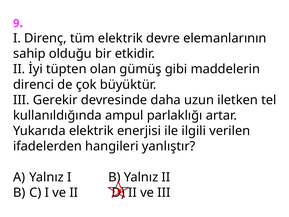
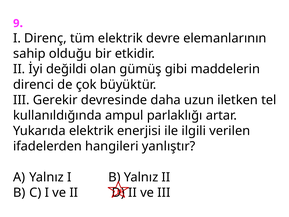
tüpten: tüpten -> değildi (66, 69)
